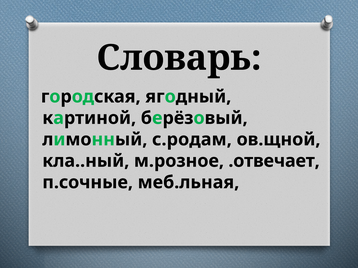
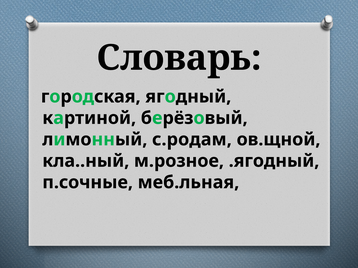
.отвечает: .отвечает -> .ягодный (274, 161)
